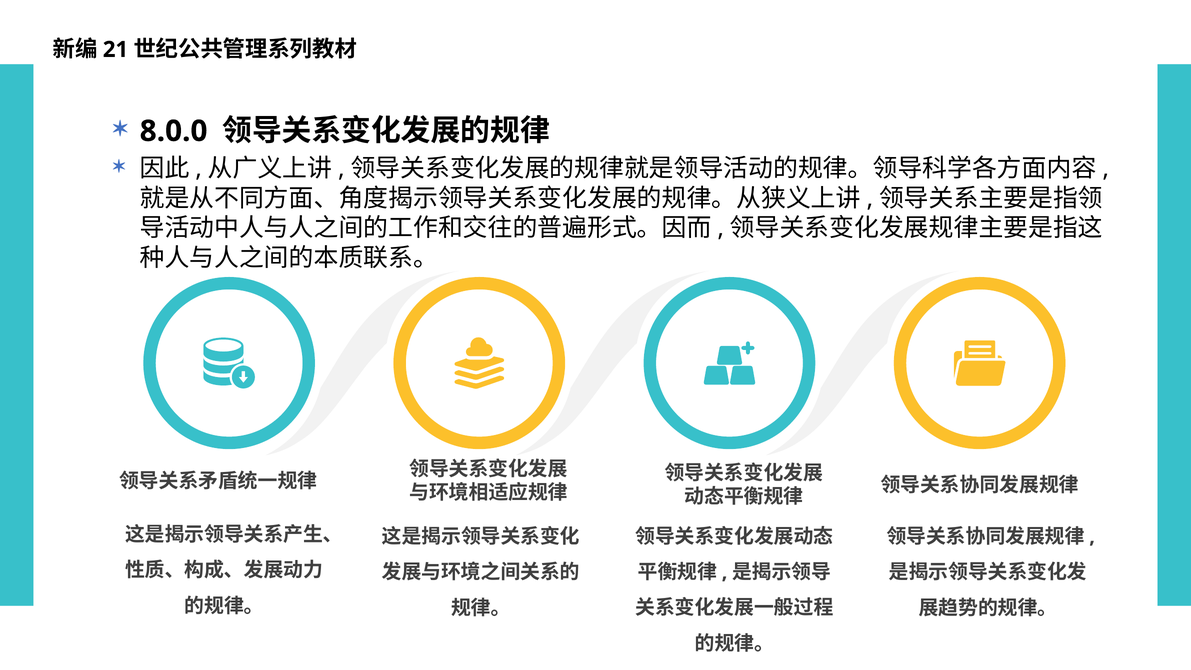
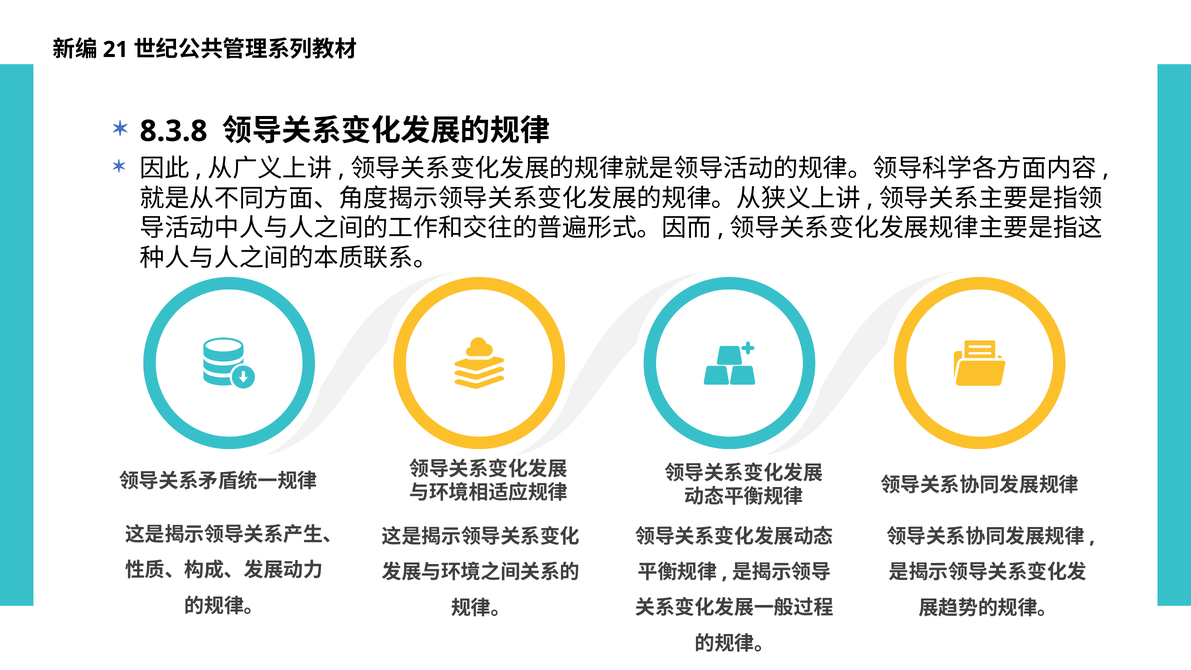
8.0.0: 8.0.0 -> 8.3.8 (174, 131)
